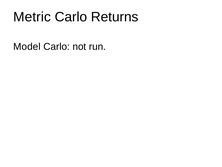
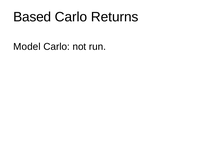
Metric: Metric -> Based (32, 17)
